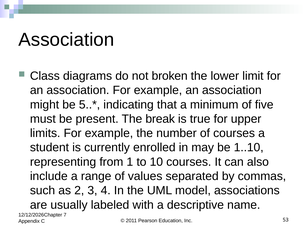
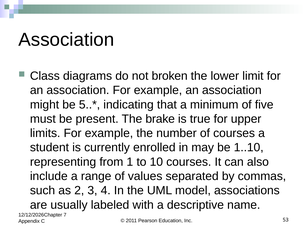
break: break -> brake (160, 119)
